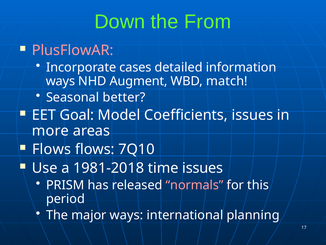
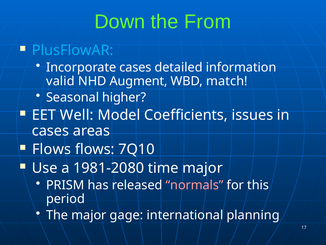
PlusFlowAR colour: pink -> light blue (73, 50)
ways: ways -> valid (60, 81)
better: better -> higher (124, 97)
Goal: Goal -> Well (77, 115)
more: more -> cases (50, 131)
1981-2018: 1981-2018 -> 1981-2080 (109, 168)
time issues: issues -> major (203, 168)
major ways: ways -> gage (126, 215)
